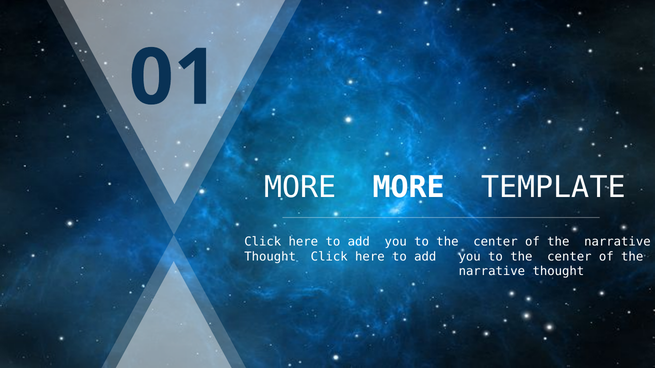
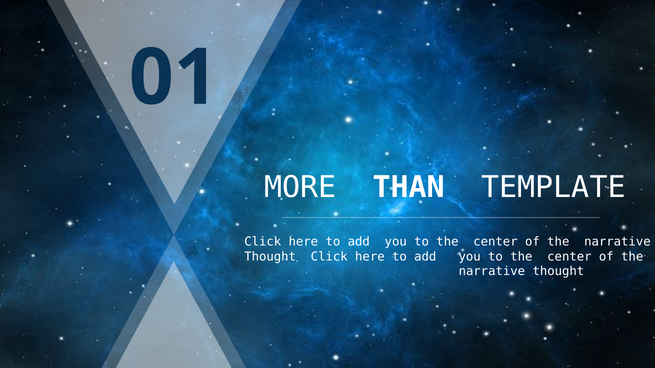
MORE: MORE -> THAN (409, 187)
